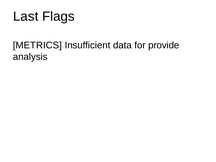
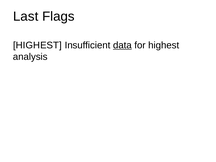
METRICS: METRICS -> HIGHEST (37, 45)
data underline: none -> present (122, 45)
for provide: provide -> highest (164, 45)
